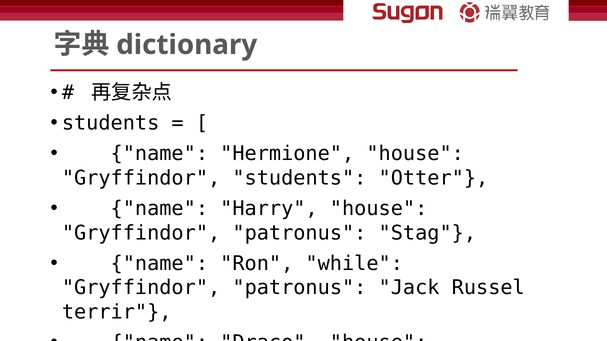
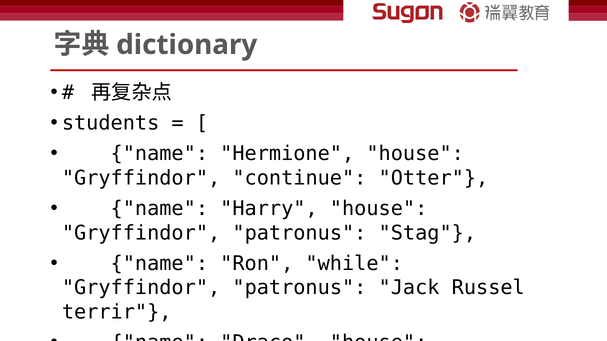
Gryffindor students: students -> continue (299, 178)
